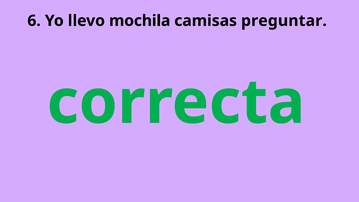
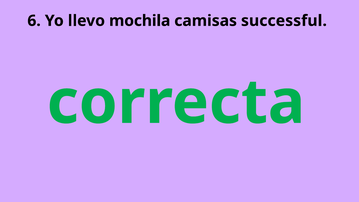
preguntar: preguntar -> successful (284, 21)
